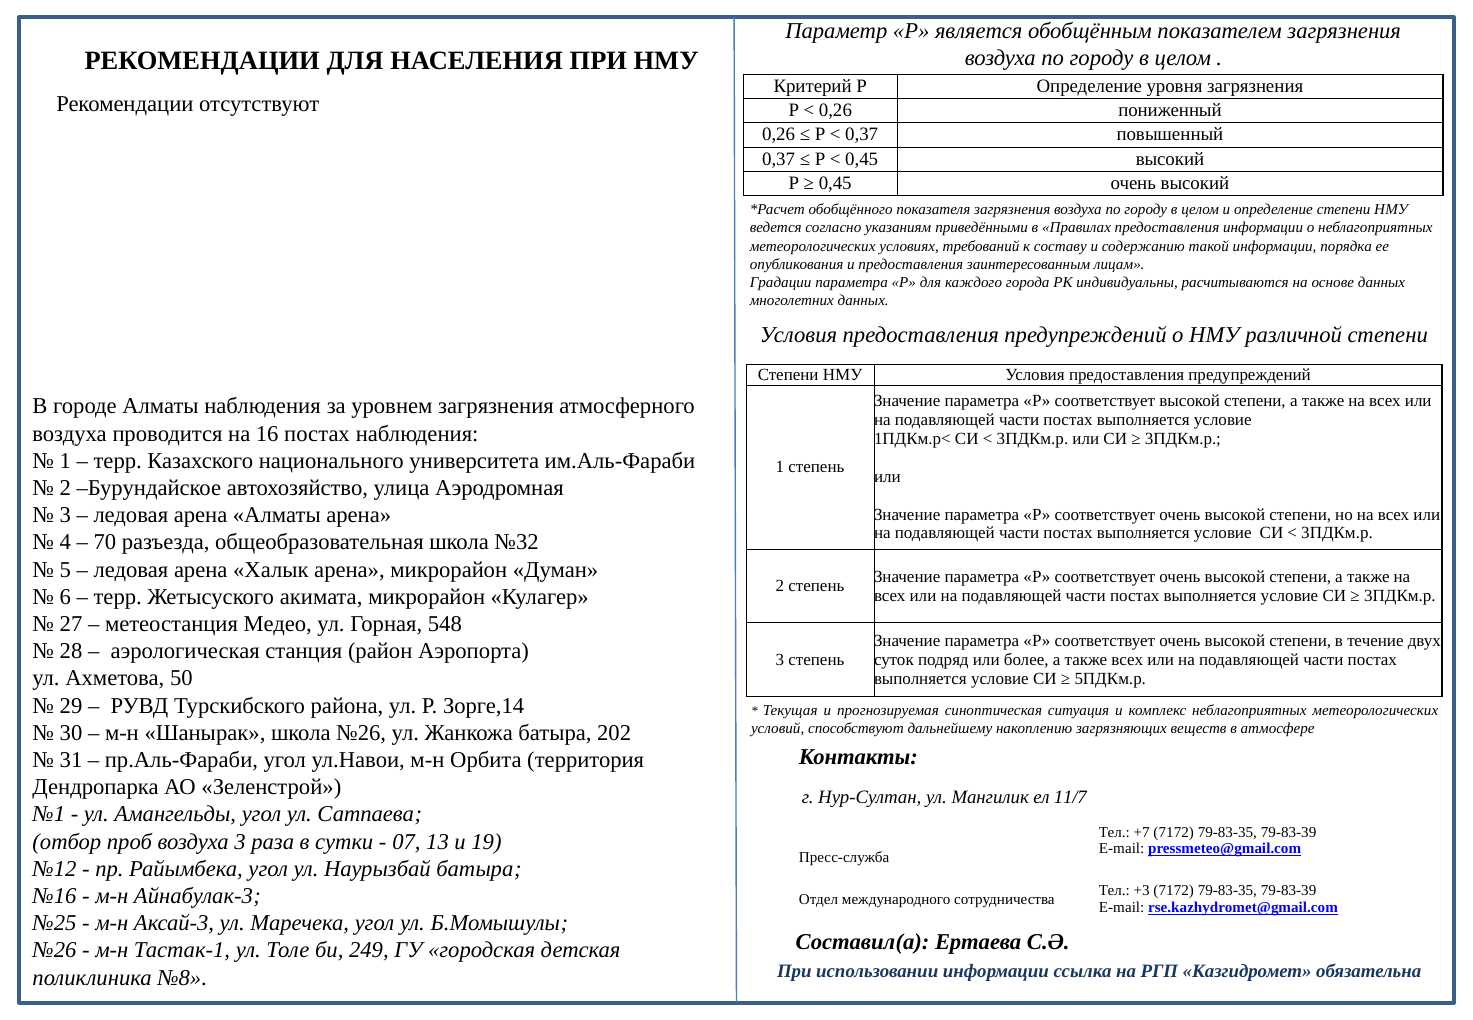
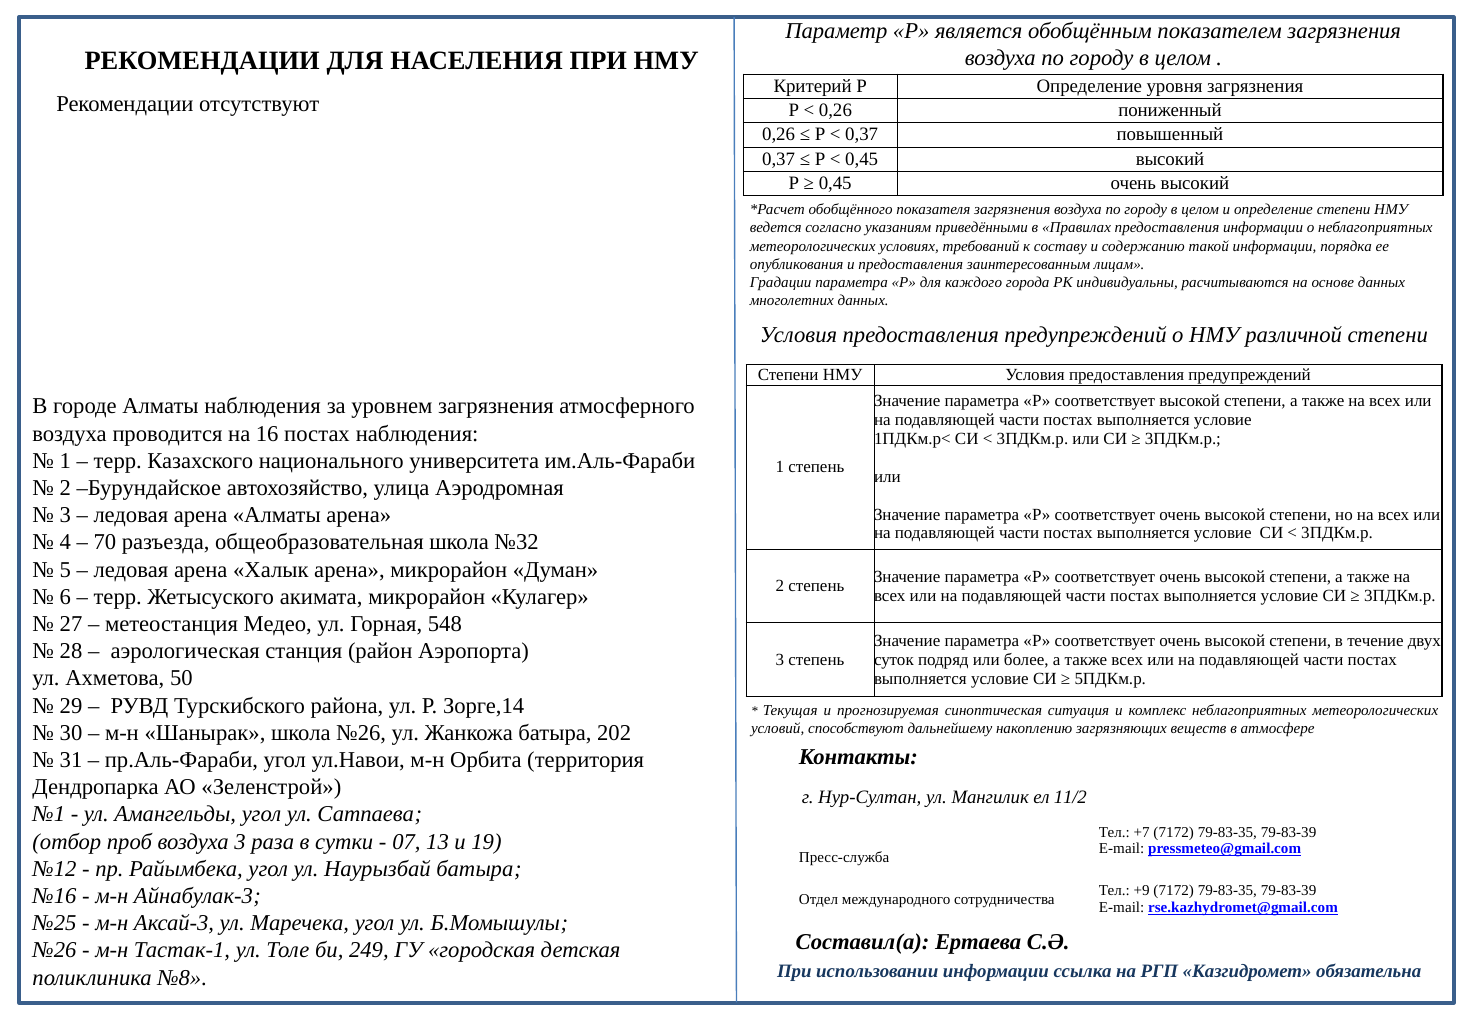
11/7: 11/7 -> 11/2 (1070, 797)
+3: +3 -> +9 (1142, 891)
